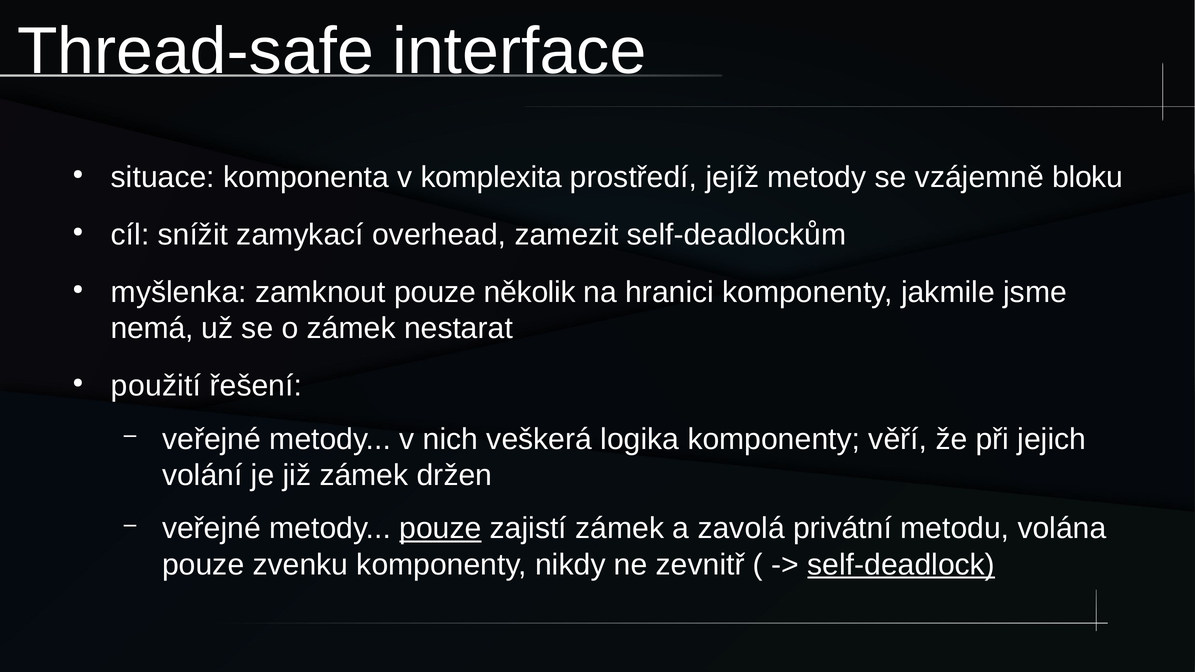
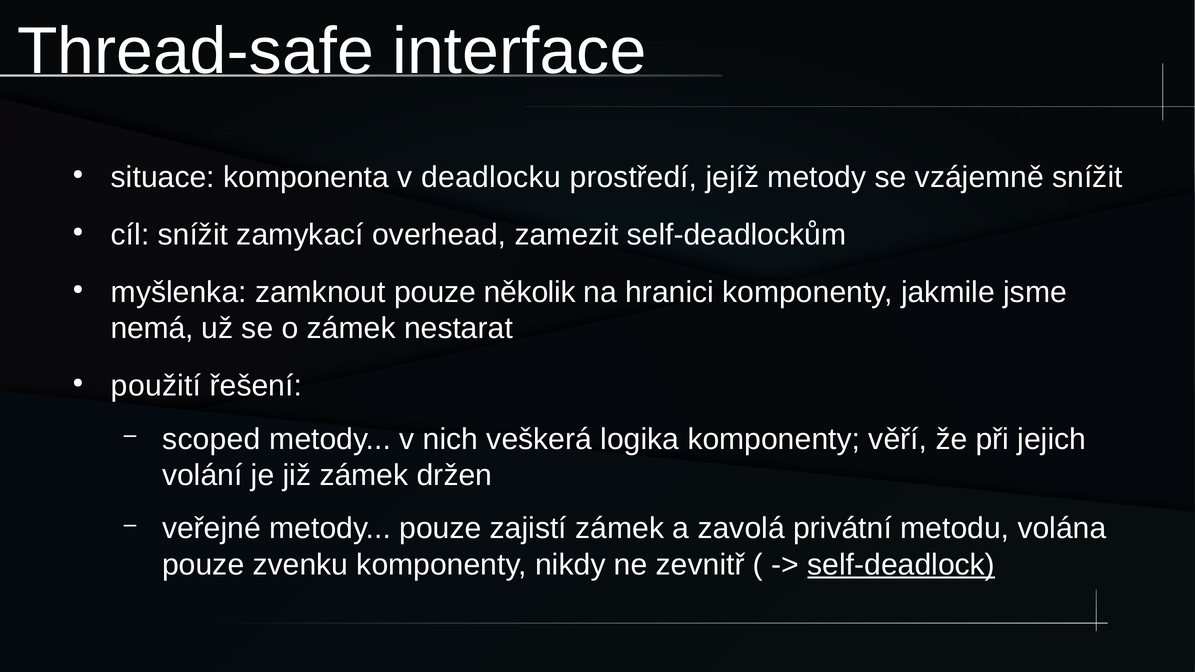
komplexita: komplexita -> deadlocku (491, 177)
vzájemně bloku: bloku -> snížit (1087, 177)
veřejné: veřejné -> scoped (211, 439)
pouze underline: present -> none (440, 529)
